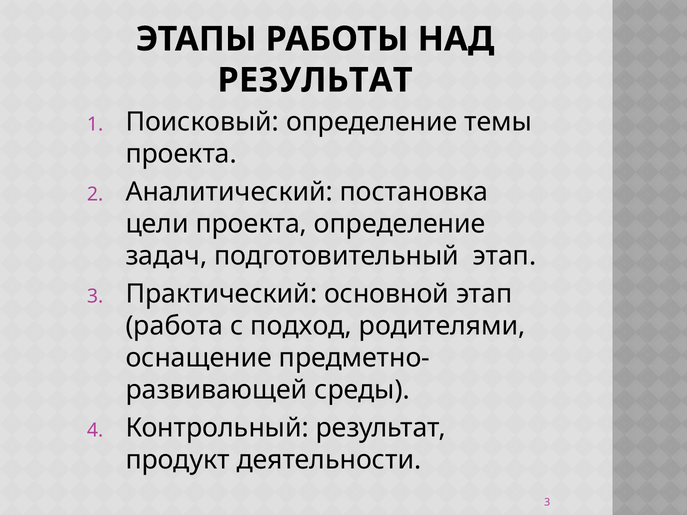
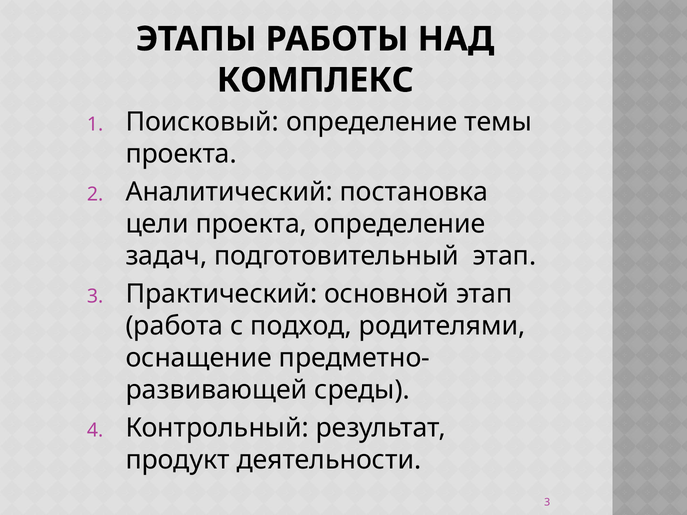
РЕЗУЛЬТАТ: РЕЗУЛЬТАТ -> КОМПЛЕКС (315, 80)
